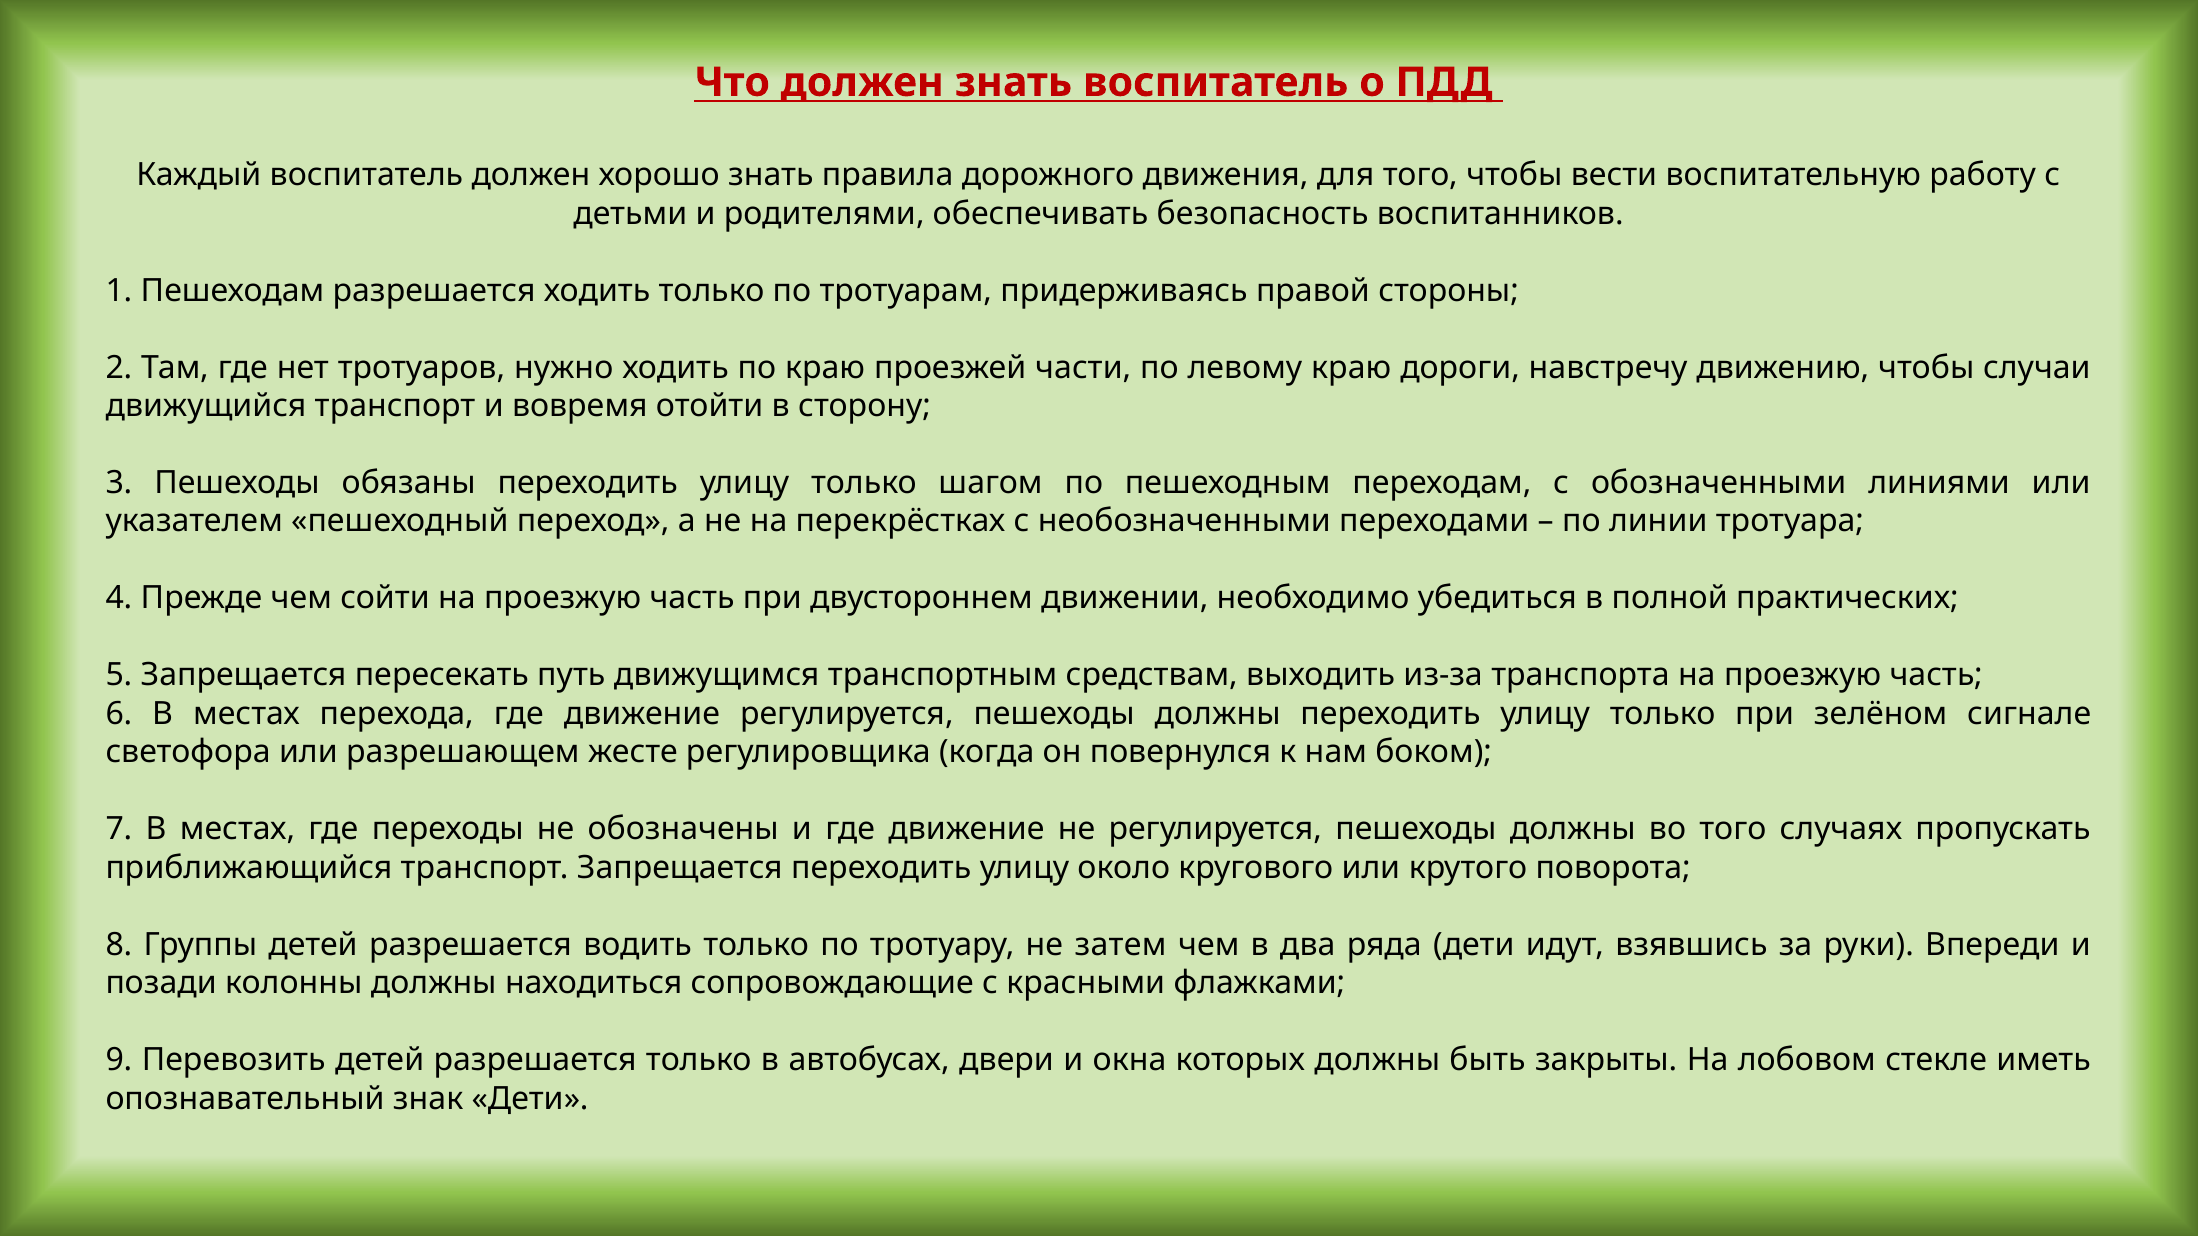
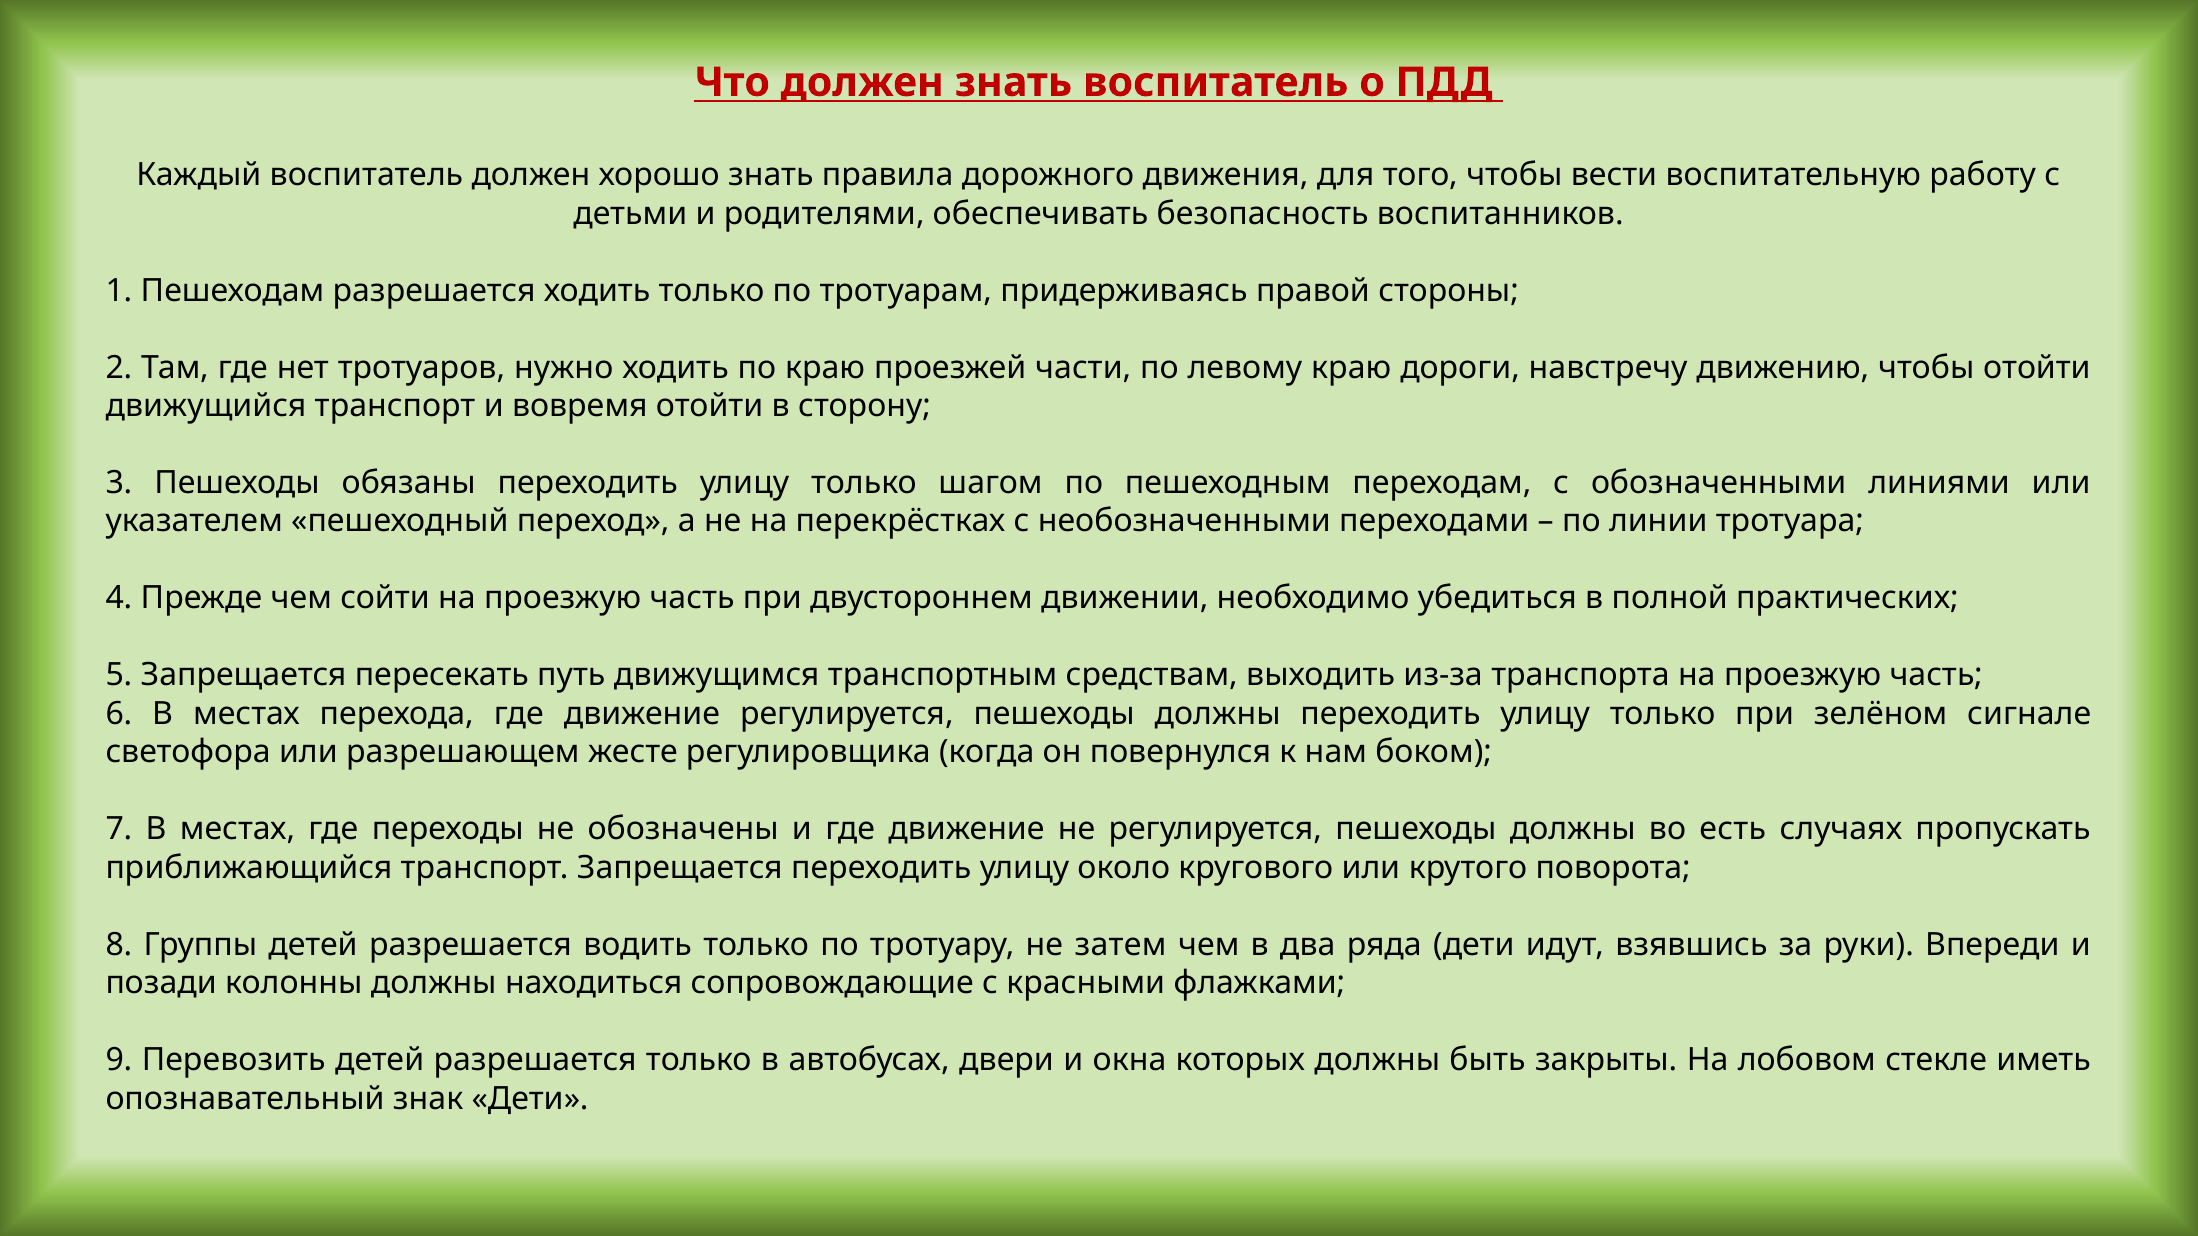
чтобы случаи: случаи -> отойти (2037, 368)
во того: того -> есть (1733, 829)
